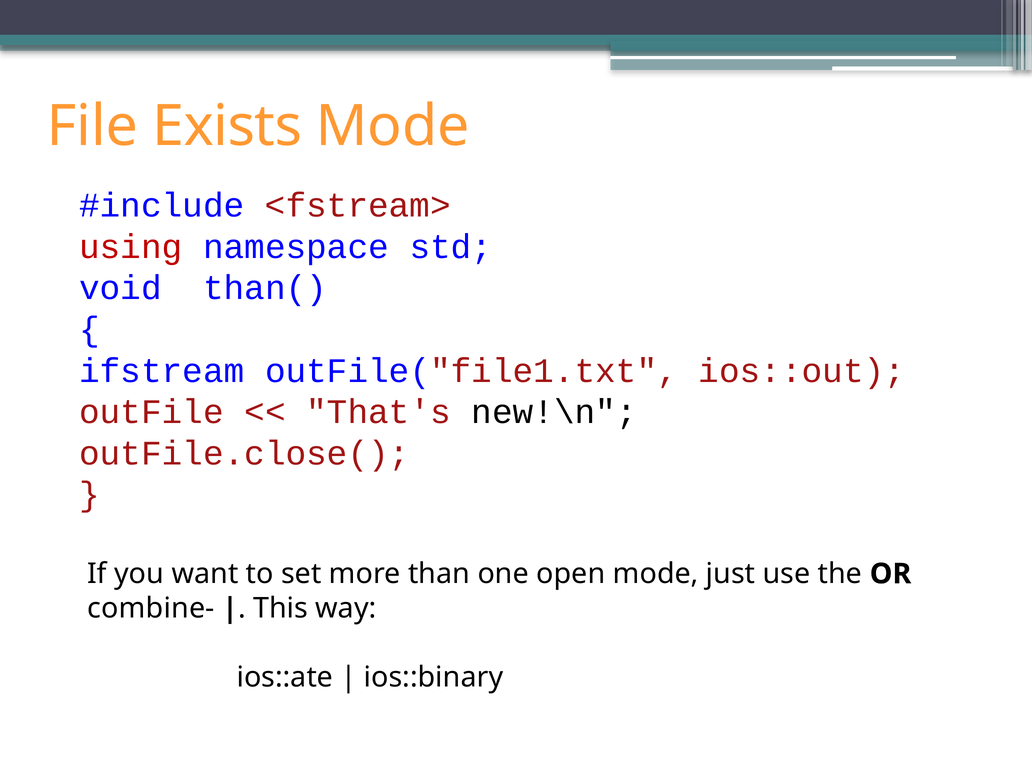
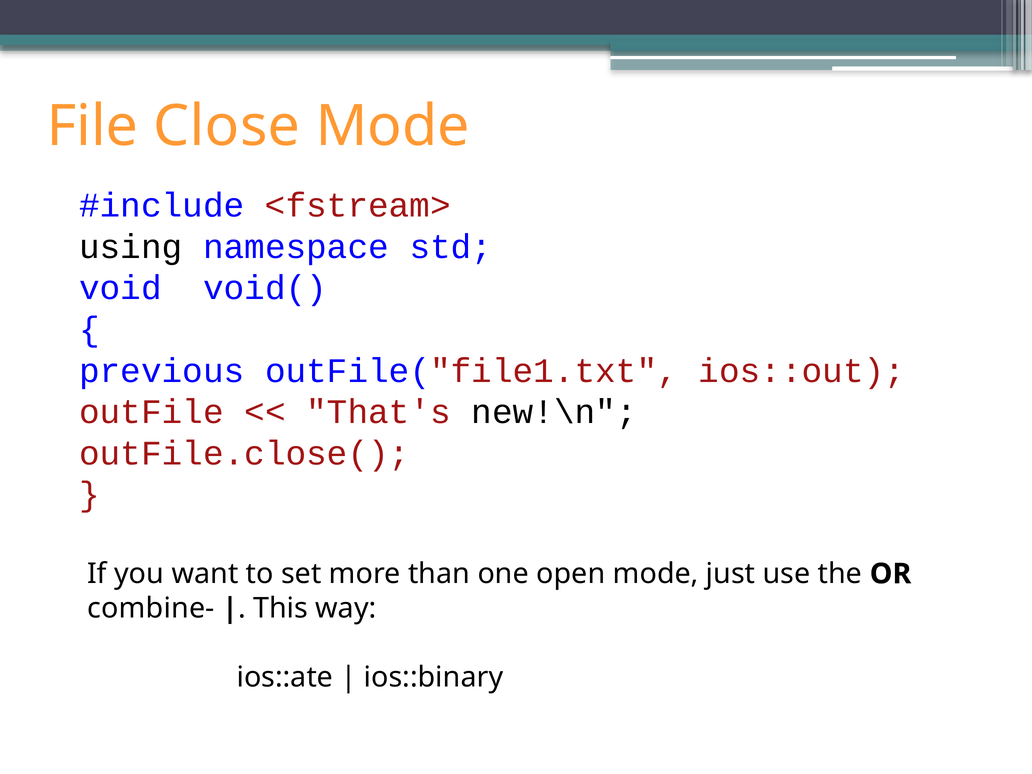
Exists: Exists -> Close (227, 126)
using colour: red -> black (131, 247)
than(: than( -> void( (265, 288)
ifstream: ifstream -> previous (162, 371)
